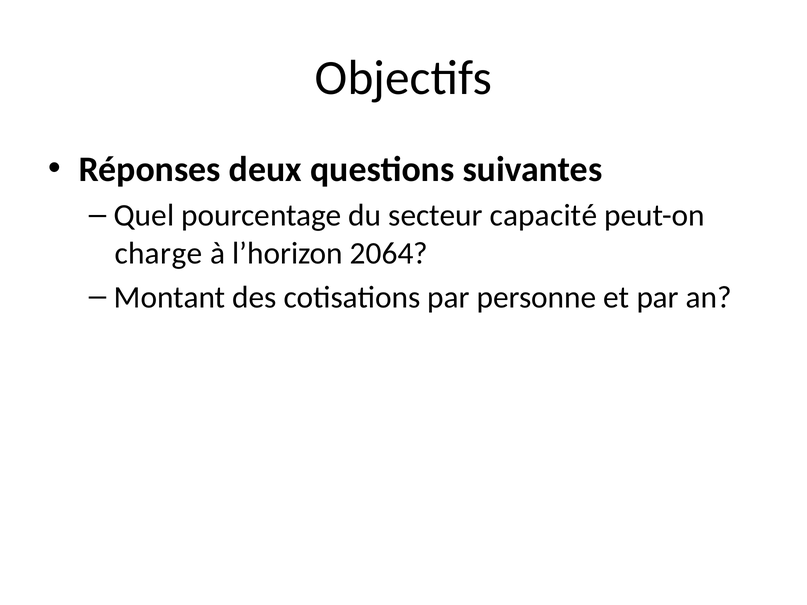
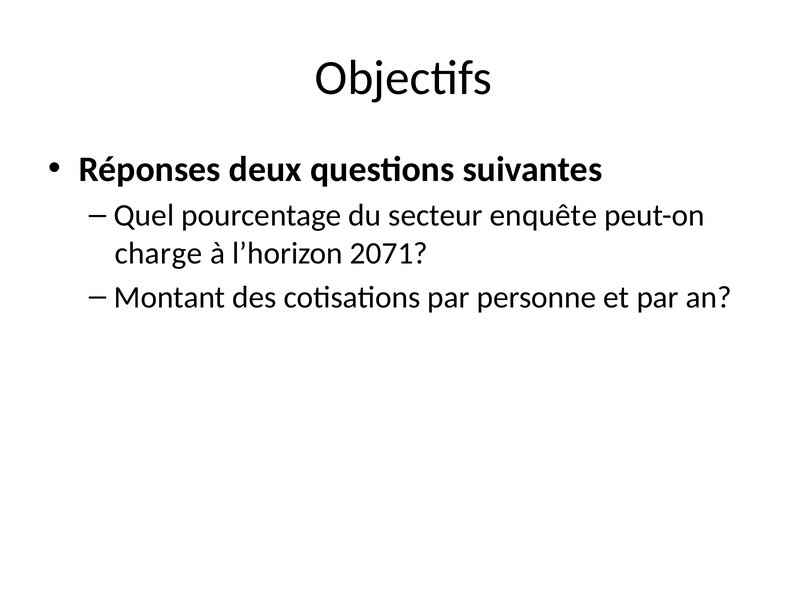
capacité: capacité -> enquête (543, 216)
2064: 2064 -> 2071 (389, 253)
